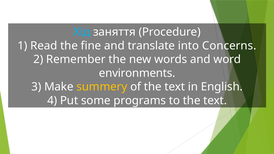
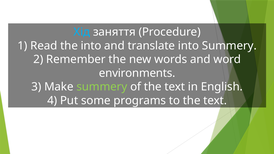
the fine: fine -> into (91, 46)
into Concerns: Concerns -> Summery (229, 46)
summery colour: yellow -> light green (102, 87)
